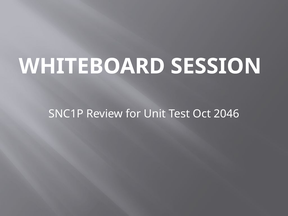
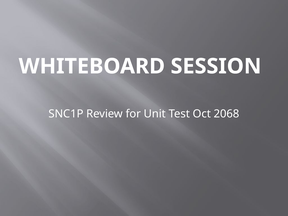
2046: 2046 -> 2068 (227, 114)
